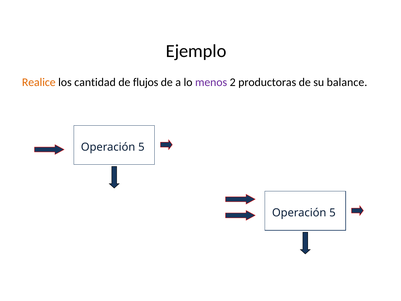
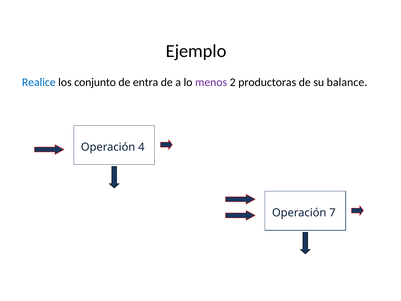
Realice colour: orange -> blue (39, 82)
cantidad: cantidad -> conjunto (95, 82)
flujos: flujos -> entra (146, 82)
5: 5 -> 4 (141, 147)
5: 5 -> 7 (332, 213)
